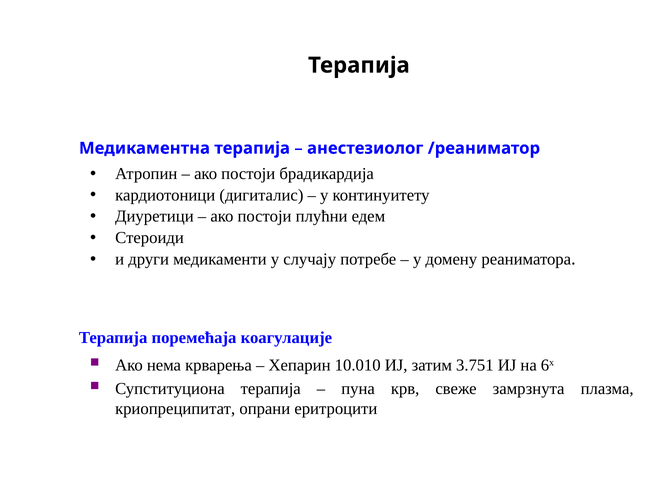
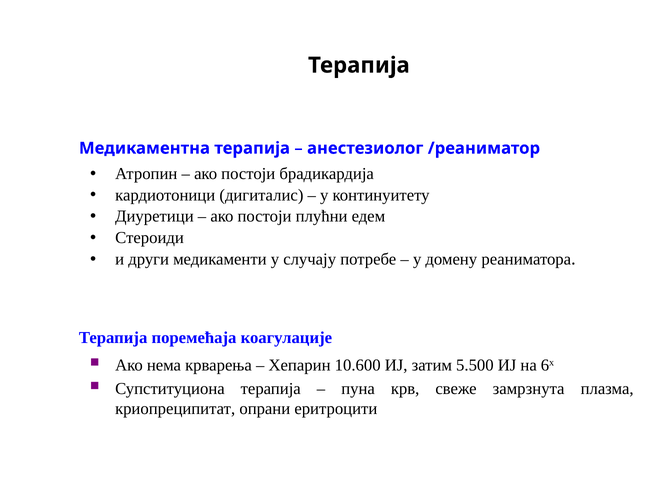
10.010: 10.010 -> 10.600 (358, 365)
3.751: 3.751 -> 5.500 (475, 365)
